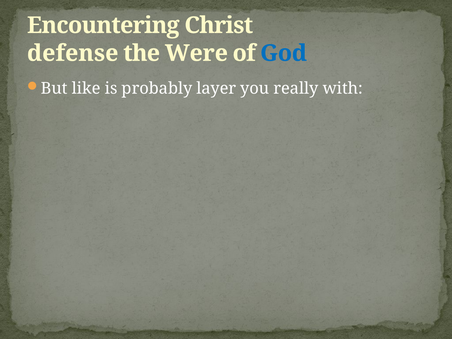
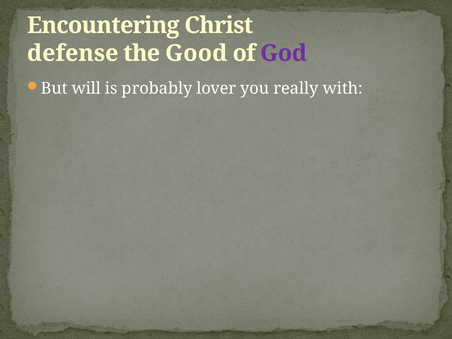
Were: Were -> Good (196, 53)
God colour: blue -> purple (284, 53)
like: like -> will (86, 88)
layer: layer -> lover (216, 88)
